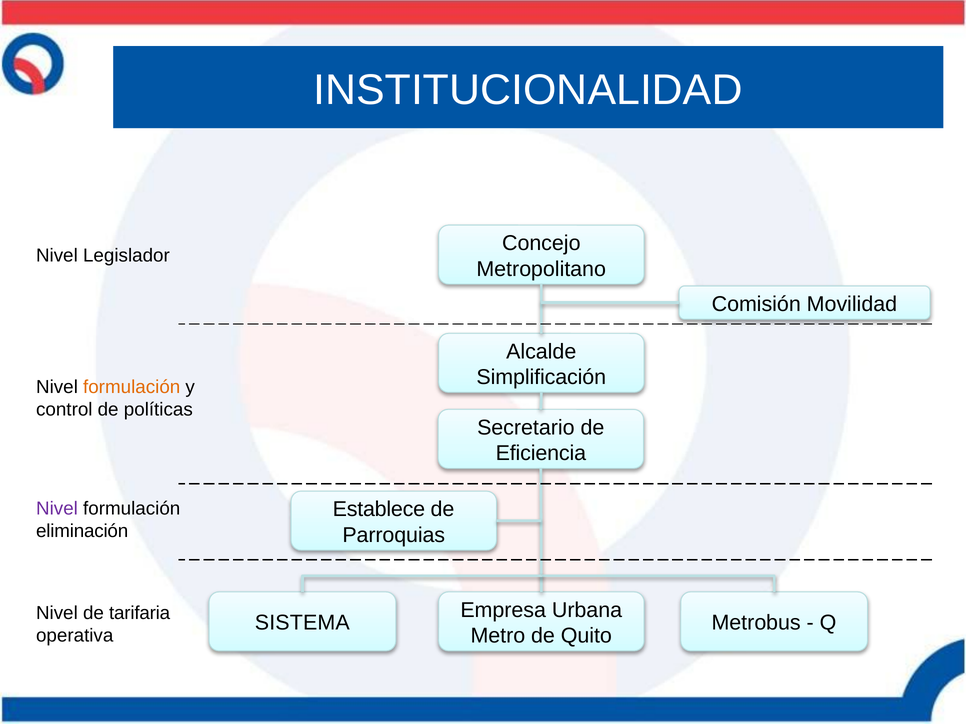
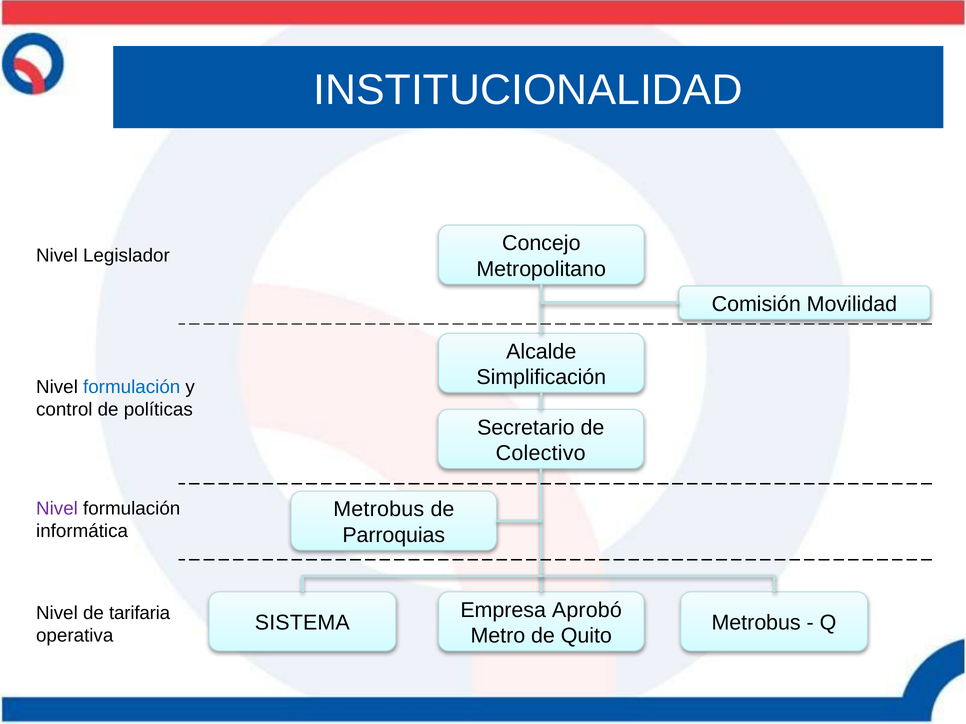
formulación colour: orange -> blue (132, 387)
Eficiencia: Eficiencia -> Colectivo (541, 454)
Establece: Establece -> Metrobus (379, 510)
eliminación: eliminación -> informática (82, 531)
Urbana: Urbana -> Aprobó (587, 610)
